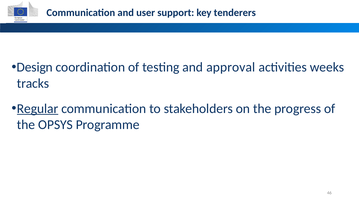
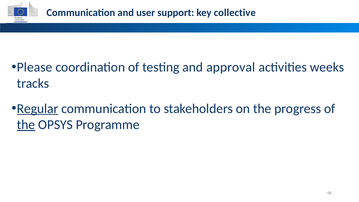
tenderers: tenderers -> collective (235, 13)
Design: Design -> Please (35, 67)
the underline: none -> present (26, 125)
